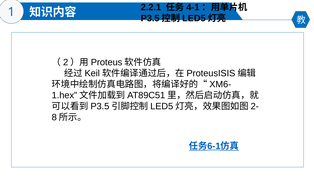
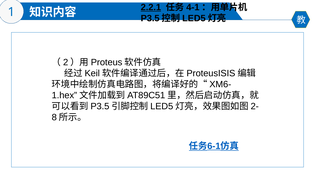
2.2.1 underline: none -> present (151, 7)
